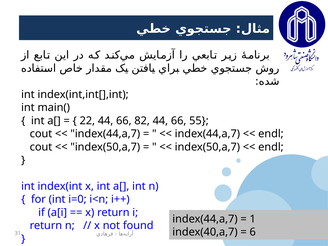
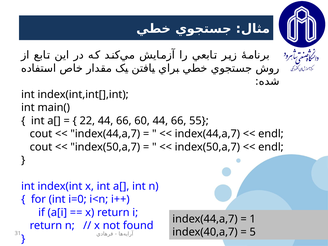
82: 82 -> 60 (142, 121)
6: 6 -> 5 (253, 232)
